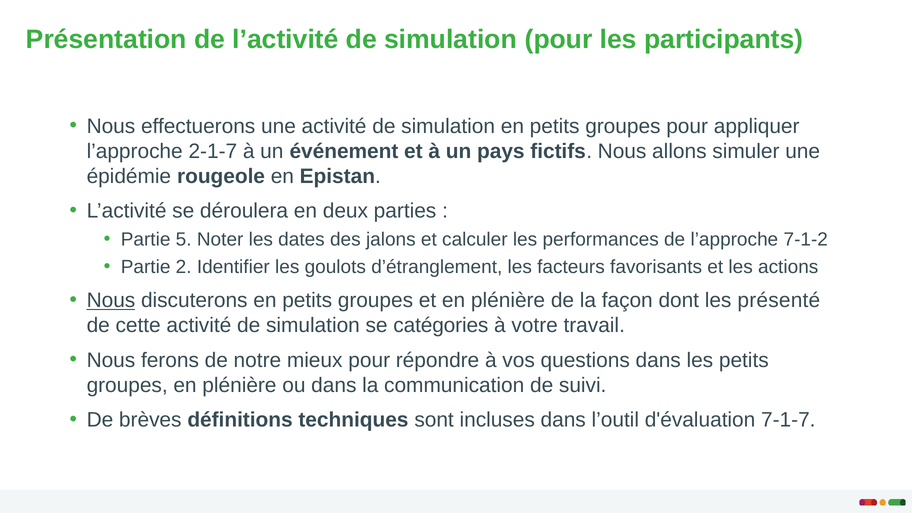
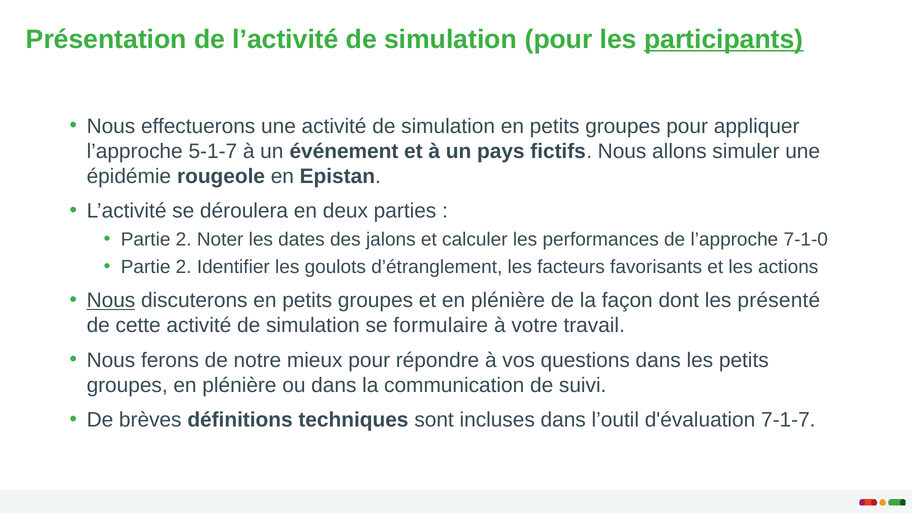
participants underline: none -> present (724, 39)
2-1-7: 2-1-7 -> 5-1-7 (213, 151)
5: 5 -> 2 (184, 239)
7-1-2: 7-1-2 -> 7-1-0 (806, 239)
catégories: catégories -> formulaire (441, 326)
